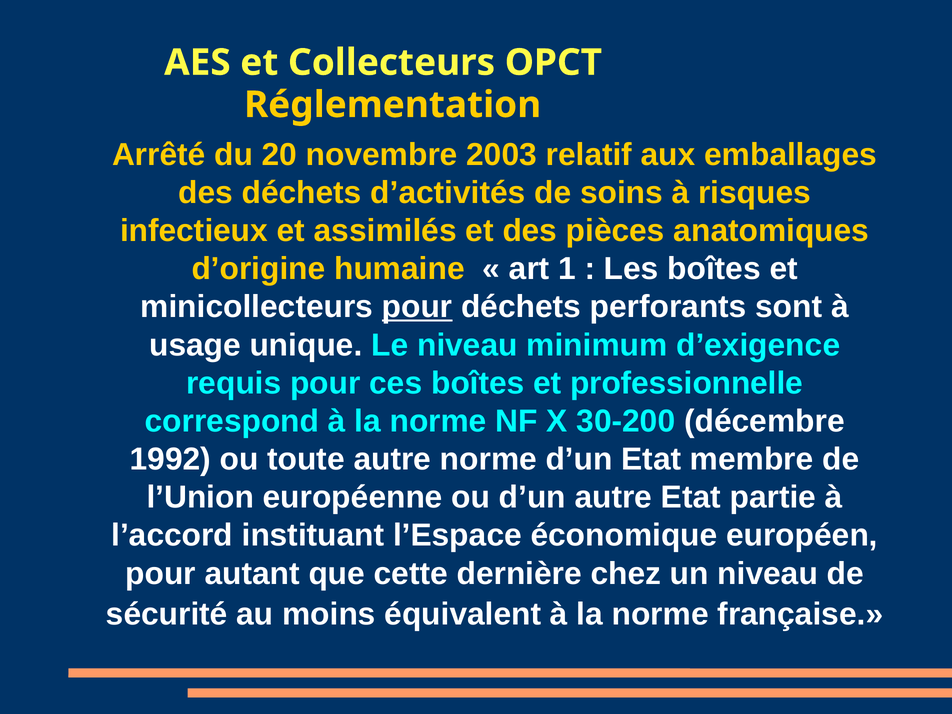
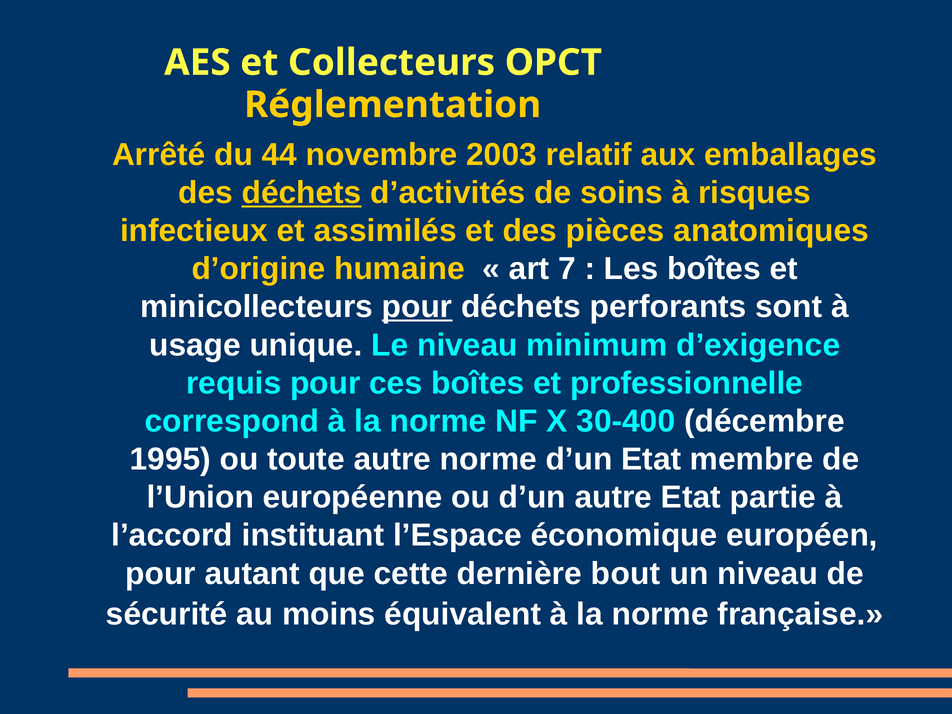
20: 20 -> 44 (279, 155)
déchets underline: none -> present (302, 193)
1: 1 -> 7 (567, 269)
30-200: 30-200 -> 30-400 (626, 421)
1992: 1992 -> 1995 (170, 459)
chez: chez -> bout (626, 574)
